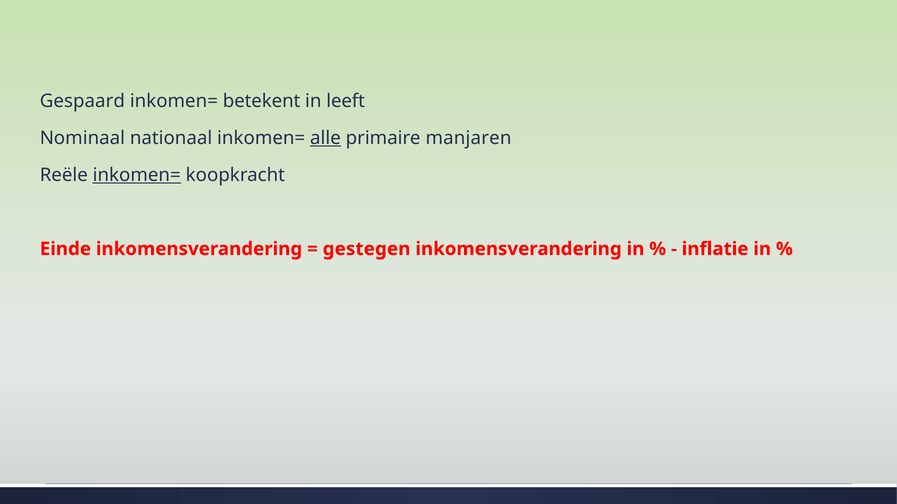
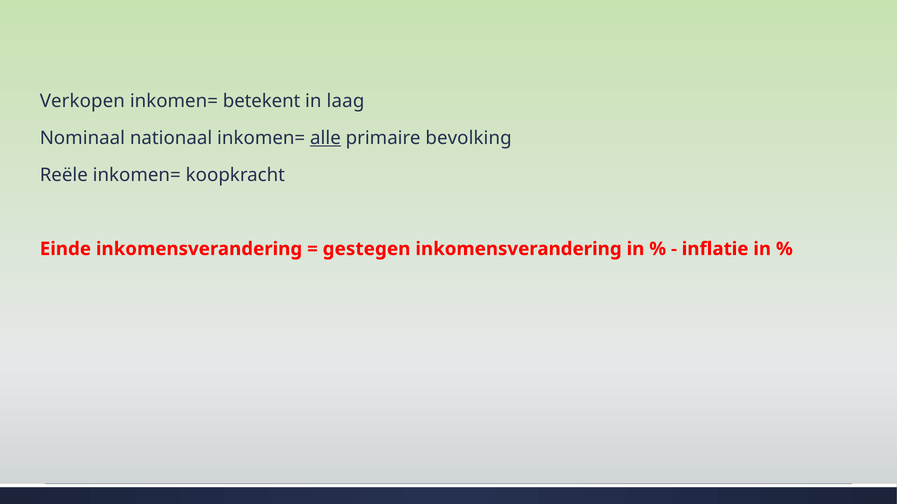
Gespaard: Gespaard -> Verkopen (82, 101)
leeft: leeft -> laag (345, 101)
manjaren: manjaren -> bevolking (469, 138)
inkomen= underline: present -> none (137, 175)
